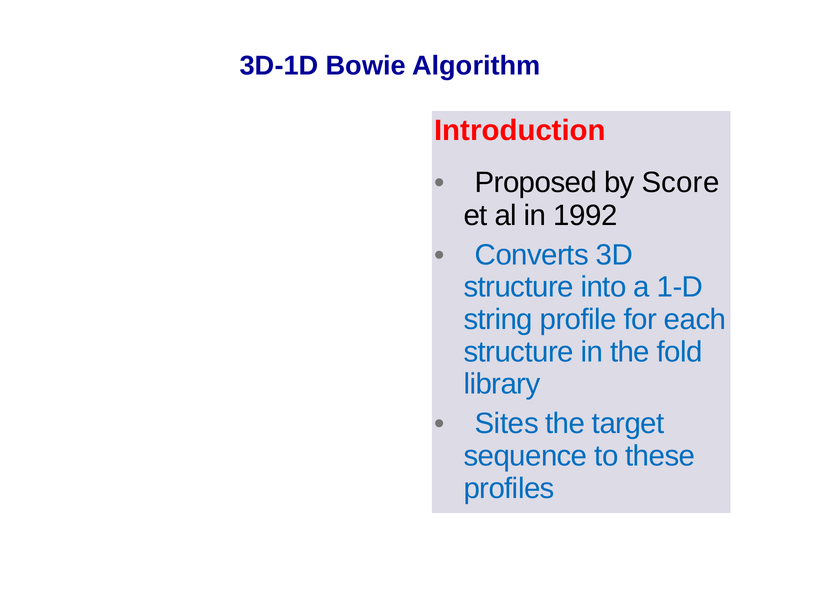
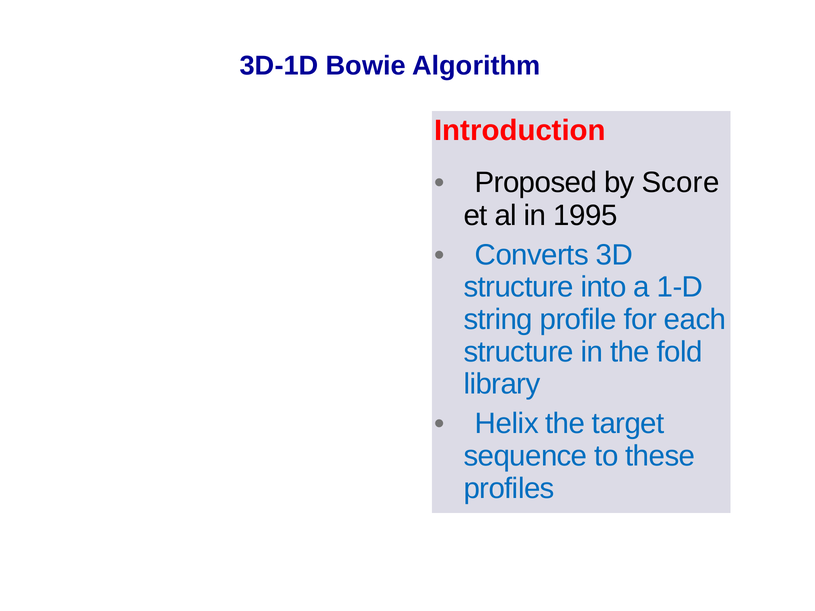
1992: 1992 -> 1995 (585, 216)
Sites: Sites -> Helix (507, 424)
